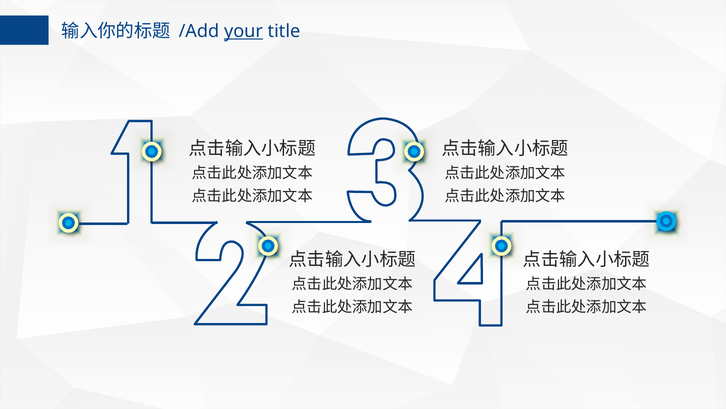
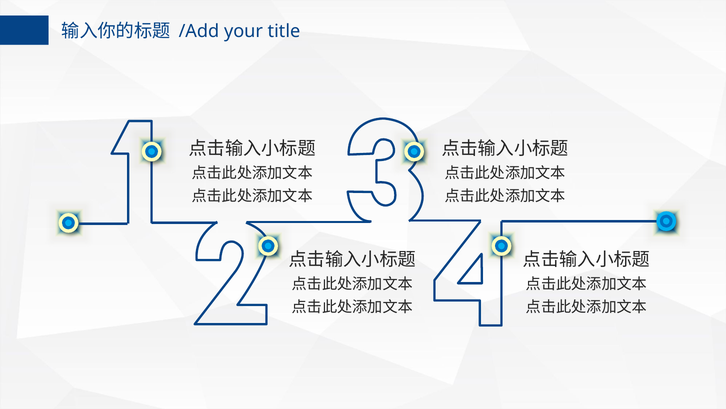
your underline: present -> none (243, 31)
